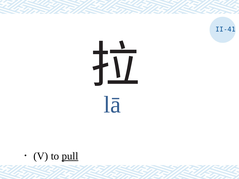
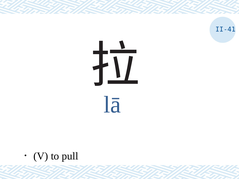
pull underline: present -> none (70, 156)
